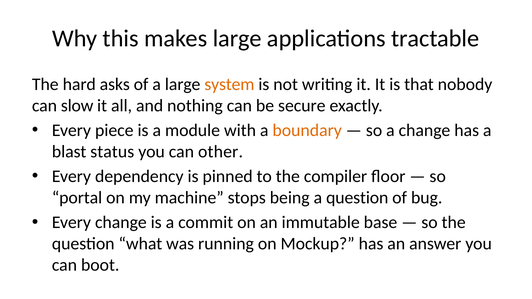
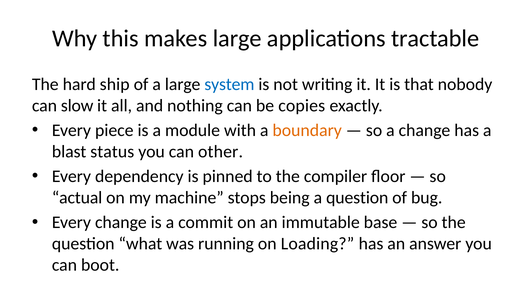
asks: asks -> ship (115, 84)
system colour: orange -> blue (229, 84)
secure: secure -> copies (302, 106)
portal: portal -> actual (77, 198)
Mockup: Mockup -> Loading (317, 244)
